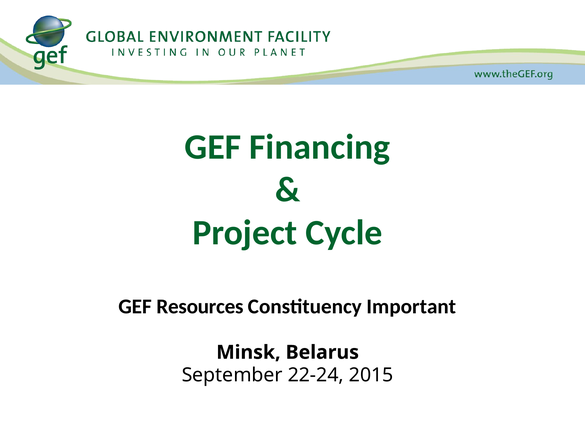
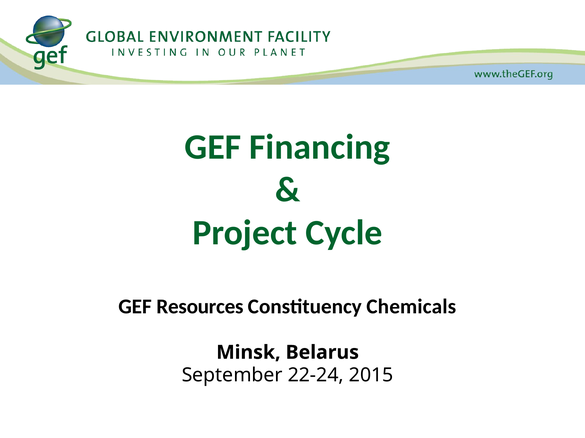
Important: Important -> Chemicals (411, 307)
